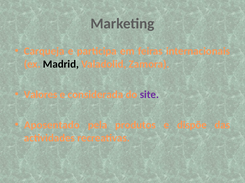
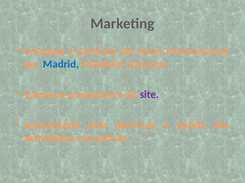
Madrid colour: black -> blue (61, 64)
considerada: considerada -> possuidores (95, 95)
pela produtos: produtos -> participa (135, 125)
dispõe: dispõe -> paixão (192, 125)
